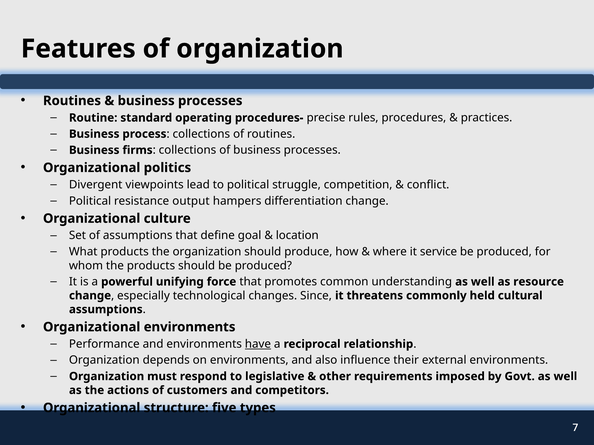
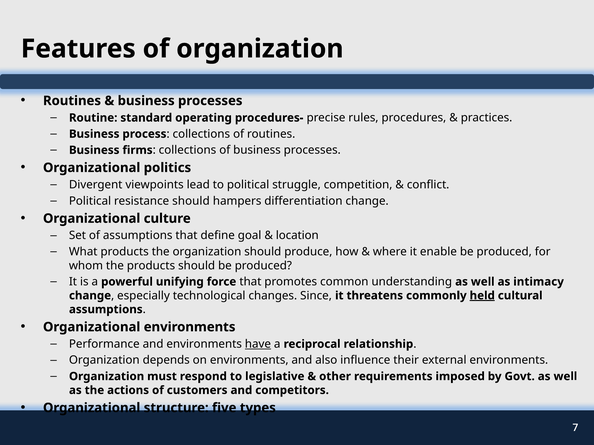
resistance output: output -> should (191, 201)
service: service -> enable (438, 252)
resource: resource -> intimacy (539, 282)
held underline: none -> present (482, 296)
